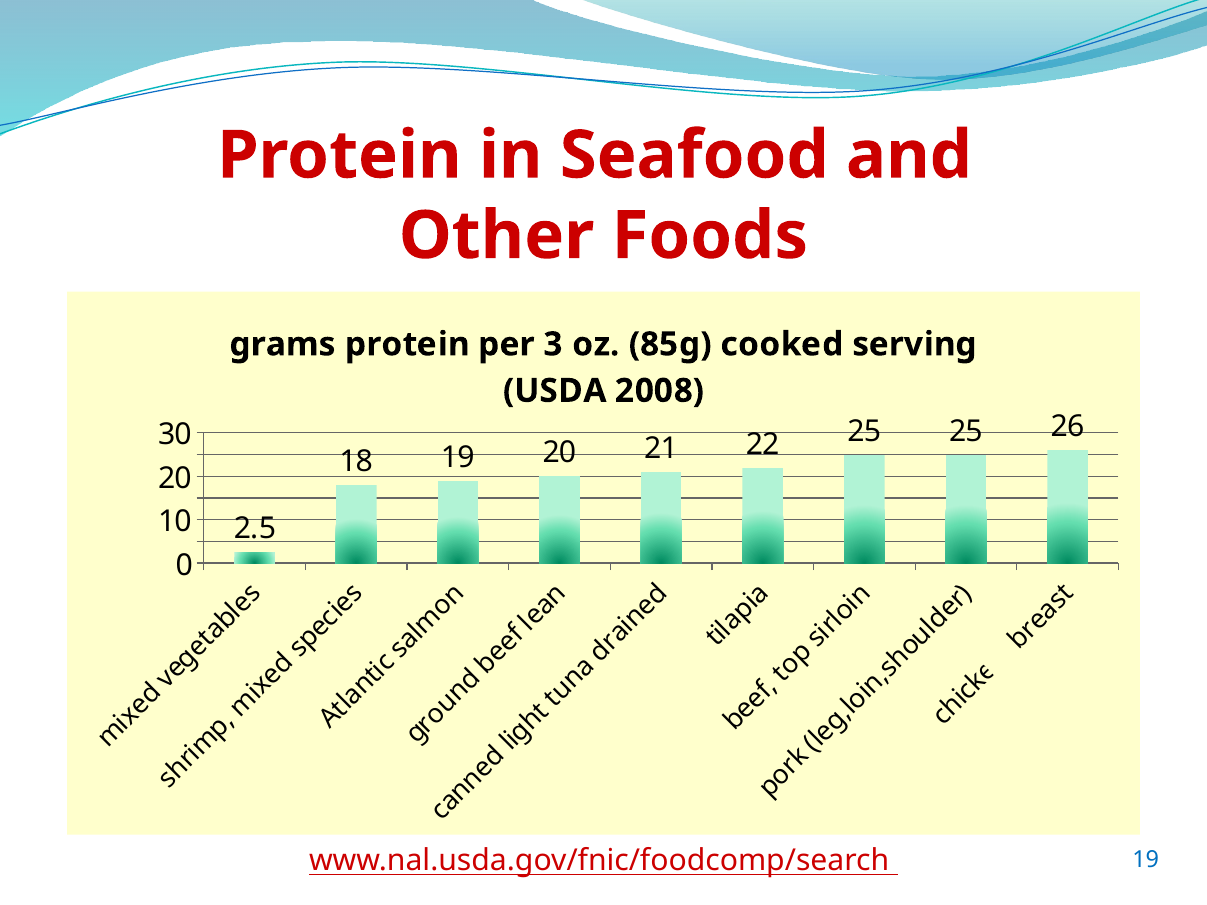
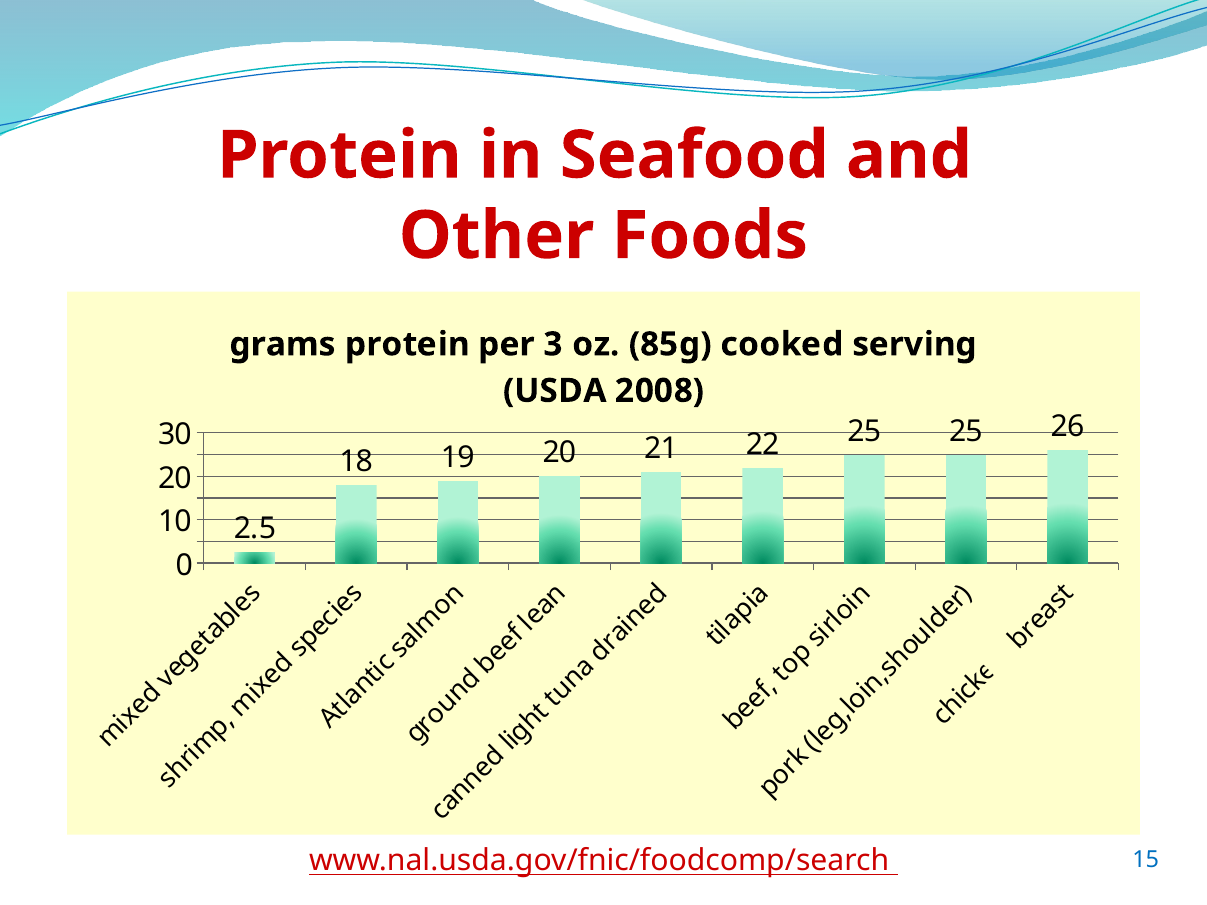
www.nal.usda.gov/fnic/foodcomp/search 19: 19 -> 15 (1146, 860)
